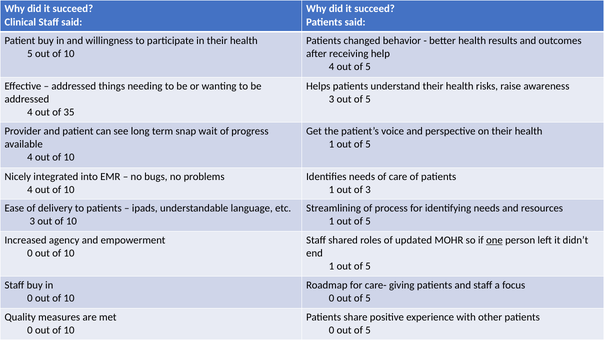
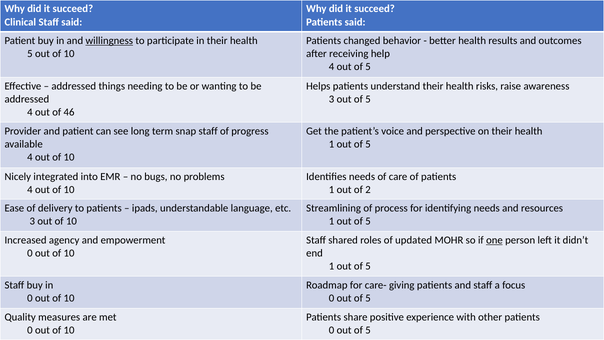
willingness underline: none -> present (109, 41)
35: 35 -> 46 (69, 112)
snap wait: wait -> staff (208, 131)
of 3: 3 -> 2 (368, 189)
